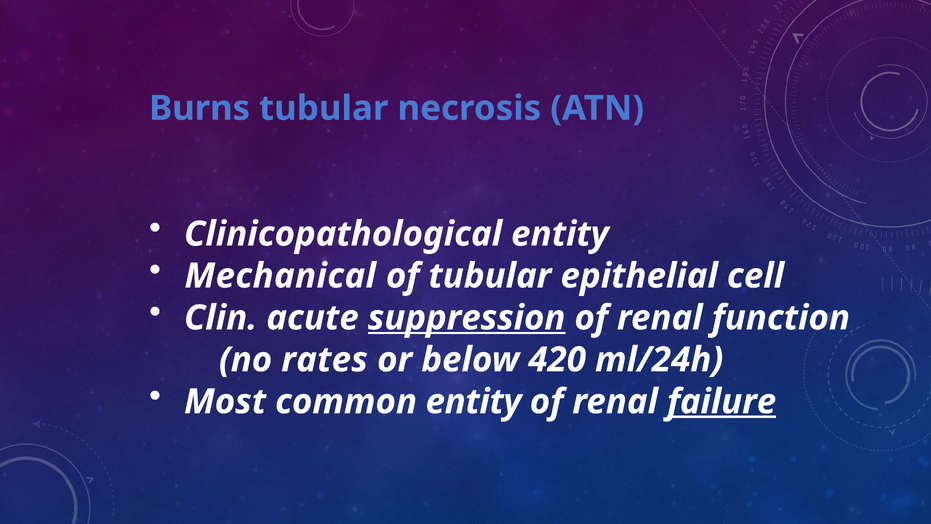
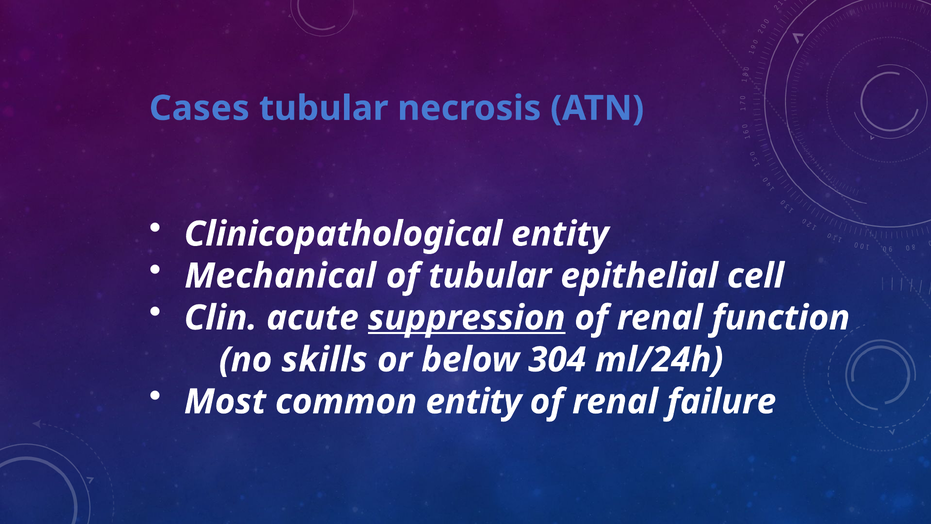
Burns: Burns -> Cases (199, 108)
rates: rates -> skills (325, 360)
420: 420 -> 304 (557, 360)
failure underline: present -> none (722, 402)
